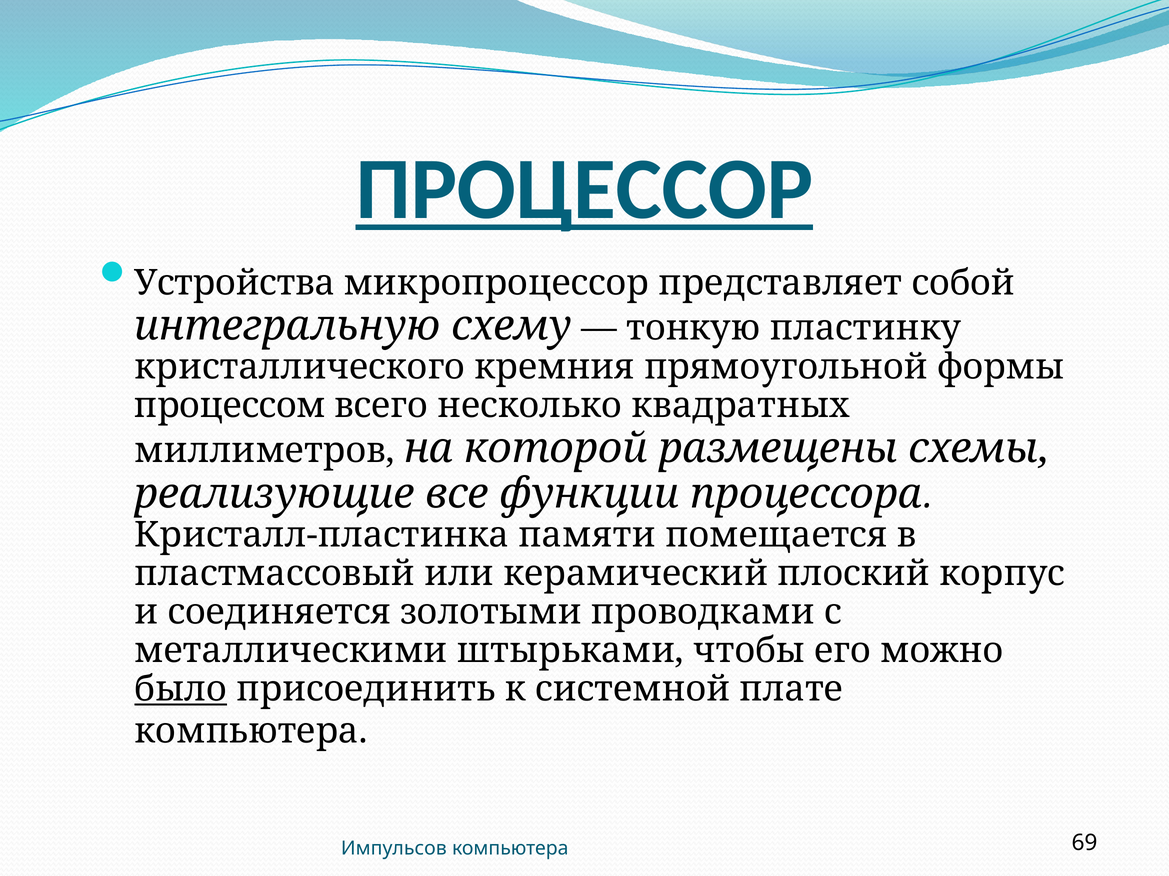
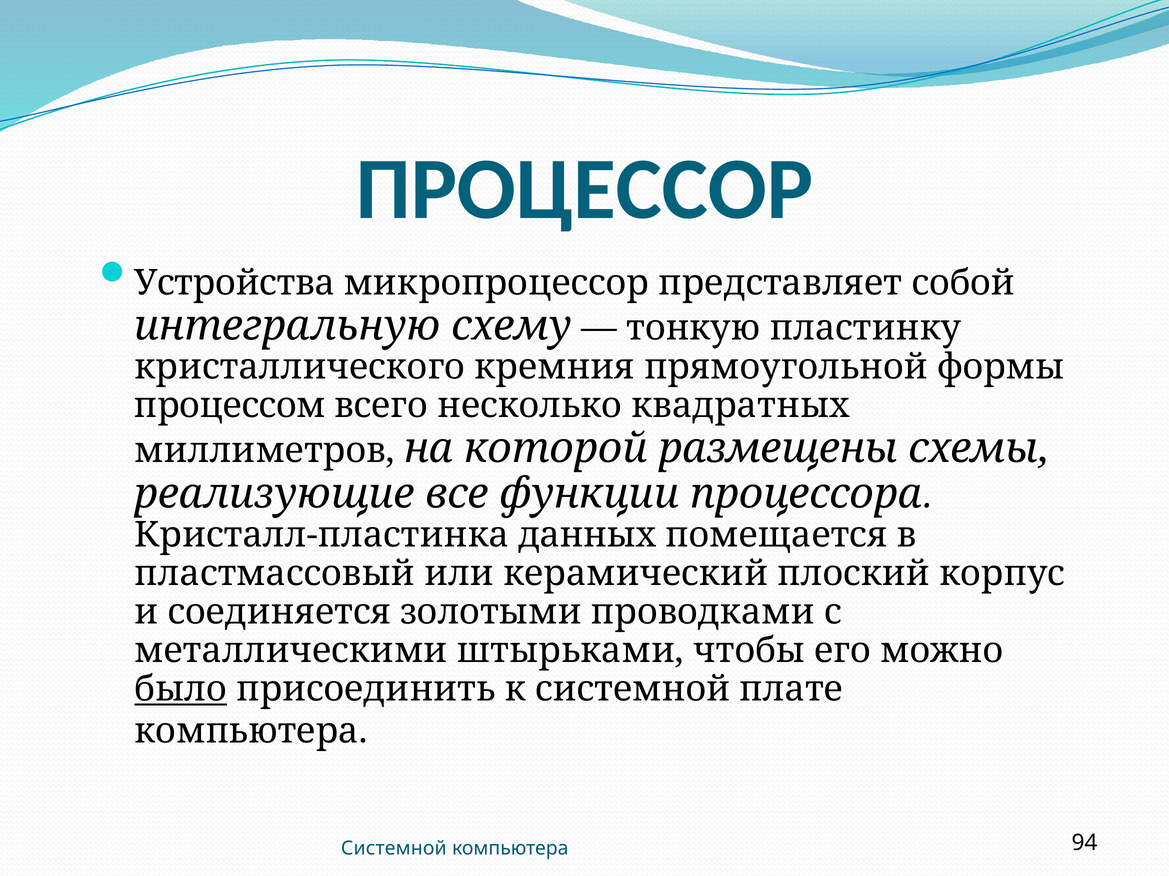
ПРОЦЕССОР underline: present -> none (585, 190)
памяти: памяти -> данных (587, 535)
Импульсов: Импульсов -> Системной (394, 849)
69: 69 -> 94 (1085, 844)
